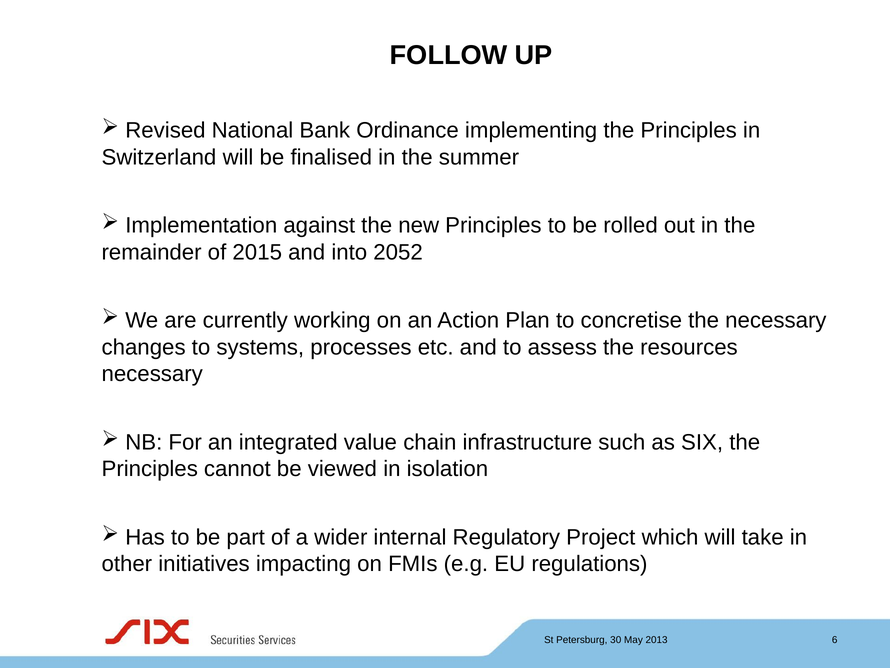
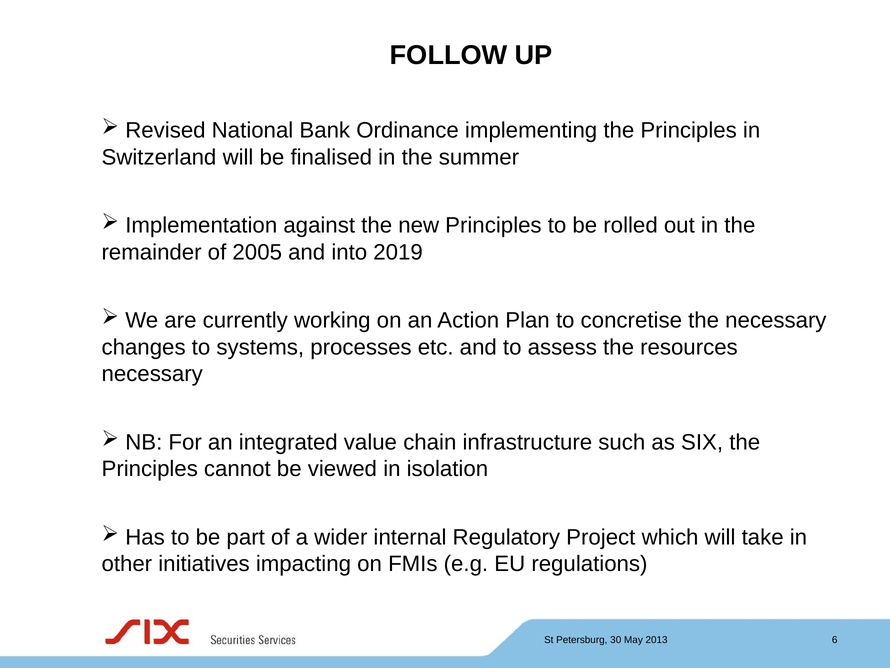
2015: 2015 -> 2005 (257, 252)
2052: 2052 -> 2019 (398, 252)
